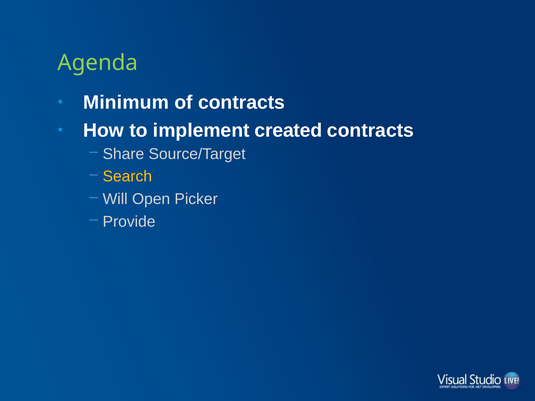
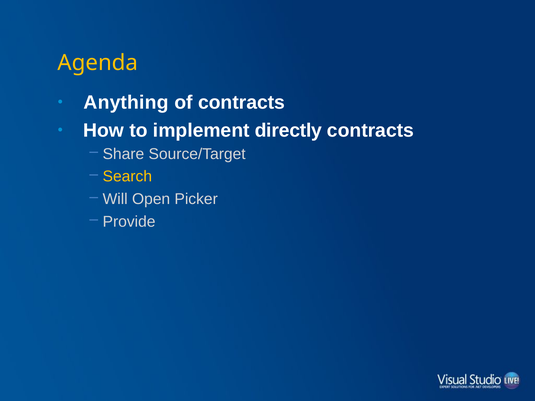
Agenda colour: light green -> yellow (98, 63)
Minimum: Minimum -> Anything (126, 102)
created: created -> directly (288, 130)
